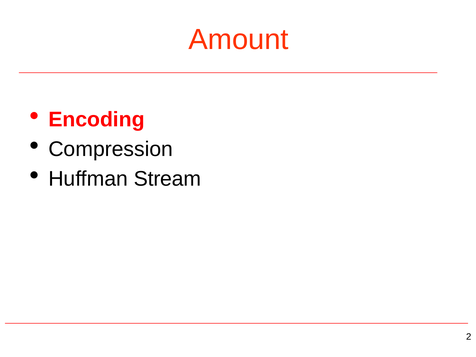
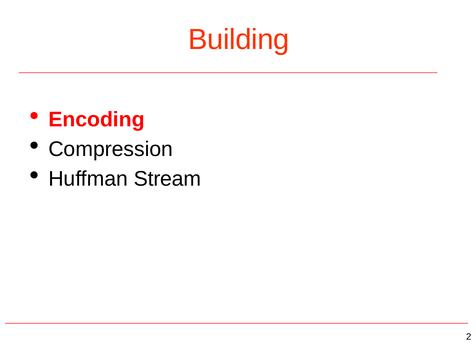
Amount: Amount -> Building (239, 40)
